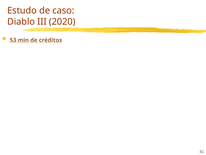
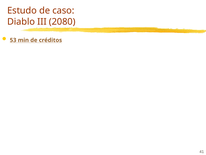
2020: 2020 -> 2080 (62, 22)
